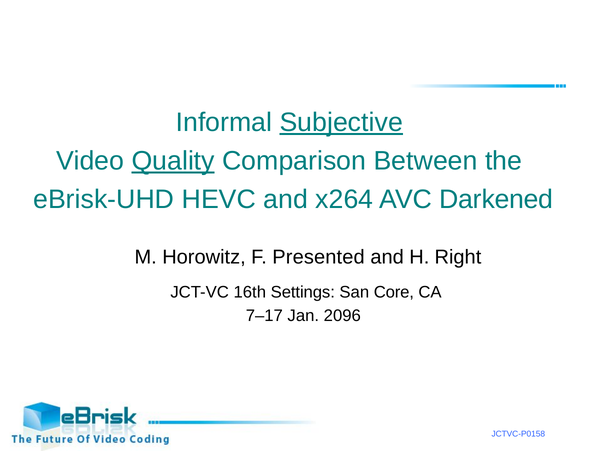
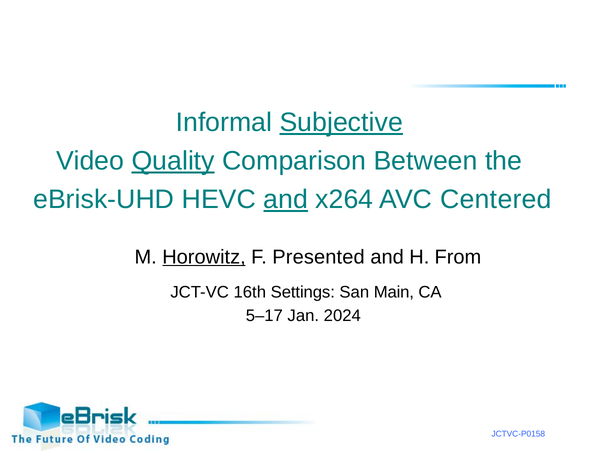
and underline: none -> present (286, 199)
Darkened: Darkened -> Centered (496, 199)
Horowitz underline: none -> present (204, 257)
Right: Right -> From (458, 257)
Core: Core -> Main (394, 292)
7–17: 7–17 -> 5–17 (264, 315)
2096: 2096 -> 2024 (342, 315)
